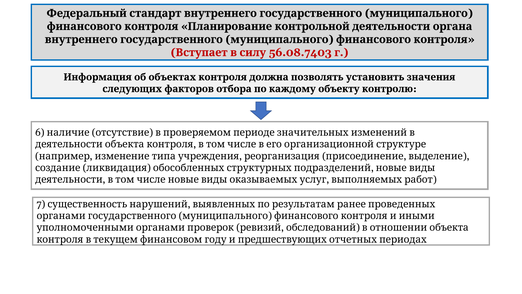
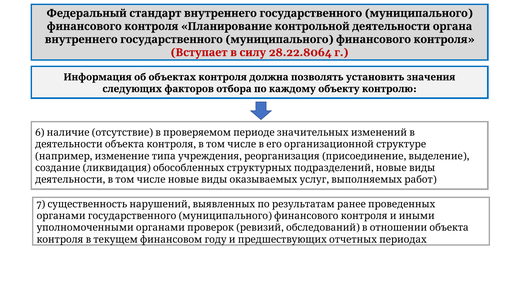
56.08.7403: 56.08.7403 -> 28.22.8064 (300, 52)
